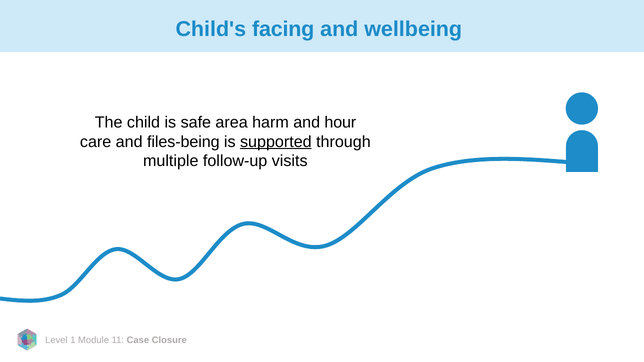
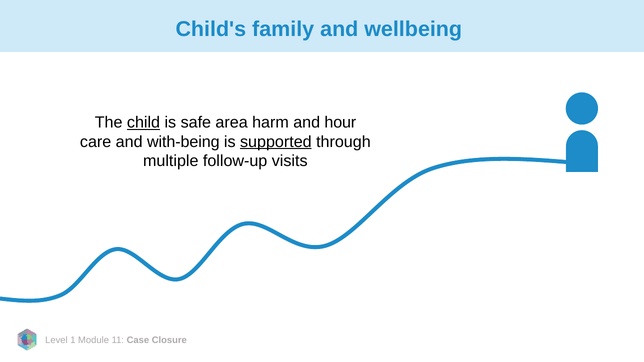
facing: facing -> family (283, 29)
child underline: none -> present (144, 122)
files-being: files-being -> with-being (183, 142)
